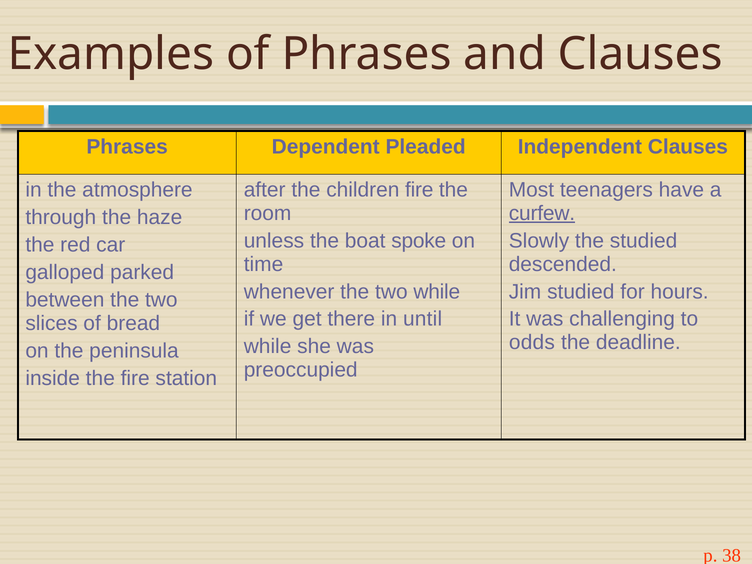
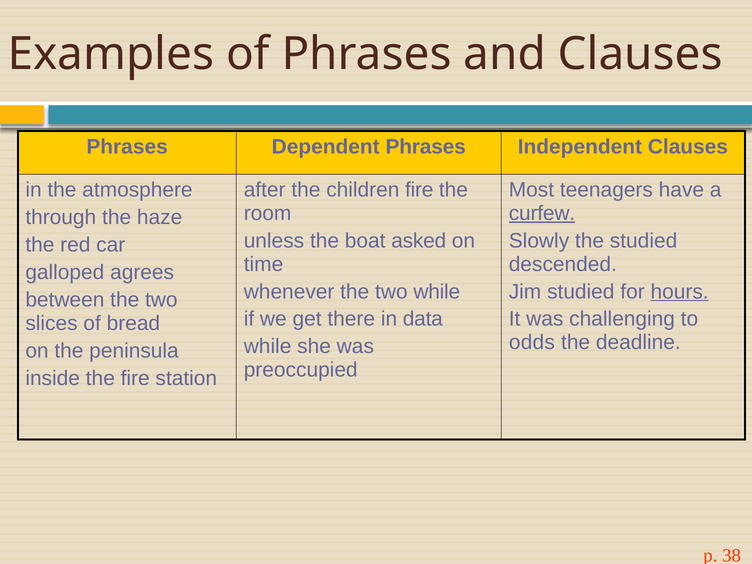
Dependent Pleaded: Pleaded -> Phrases (426, 147)
spoke: spoke -> asked (419, 241)
parked: parked -> agrees (142, 272)
hours underline: none -> present (680, 292)
until: until -> data (423, 319)
